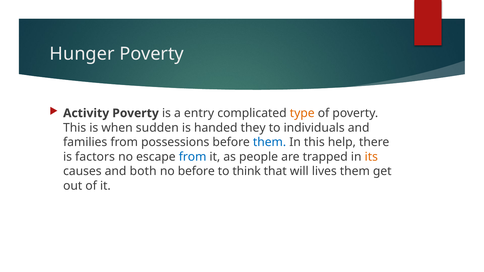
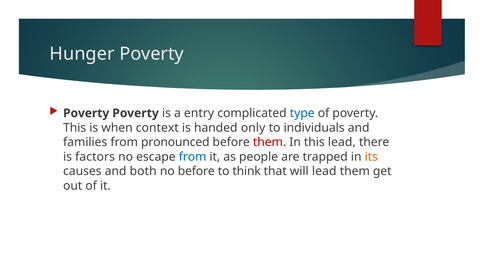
Activity: Activity -> Poverty (86, 113)
type colour: orange -> blue (302, 113)
sudden: sudden -> context (157, 128)
they: they -> only (253, 128)
possessions: possessions -> pronounced (175, 142)
them colour: blue -> red (270, 142)
this help: help -> lead (342, 142)
will lives: lives -> lead (324, 171)
